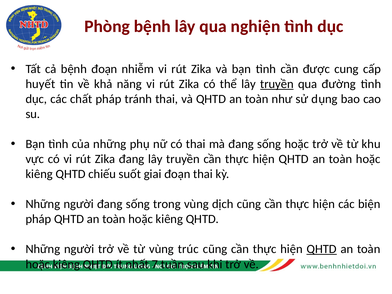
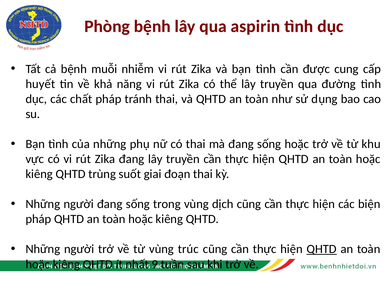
nghiện: nghiện -> aspirin (255, 26)
bệnh đoạn: đoạn -> muỗi (104, 69)
truyền underline: present -> none (277, 84)
chiếu: chiếu -> trùng (102, 174)
7: 7 -> 9 (155, 264)
